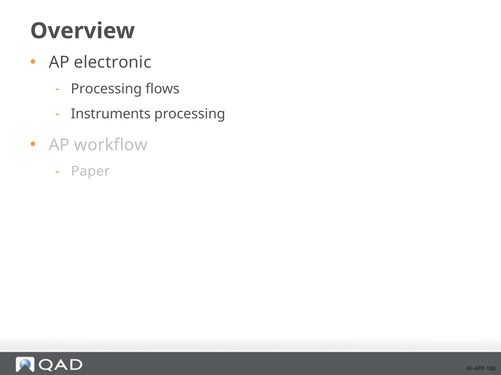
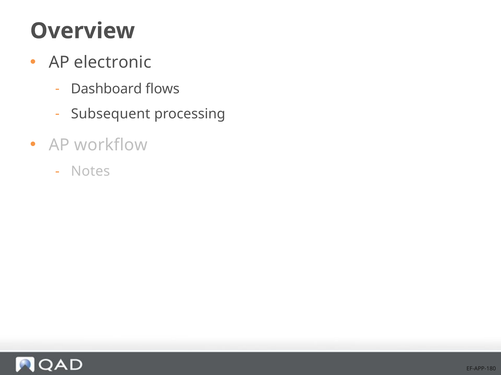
Processing: Processing -> Dashboard (106, 89)
Instruments: Instruments -> Subsequent (111, 114)
Paper: Paper -> Notes (90, 172)
